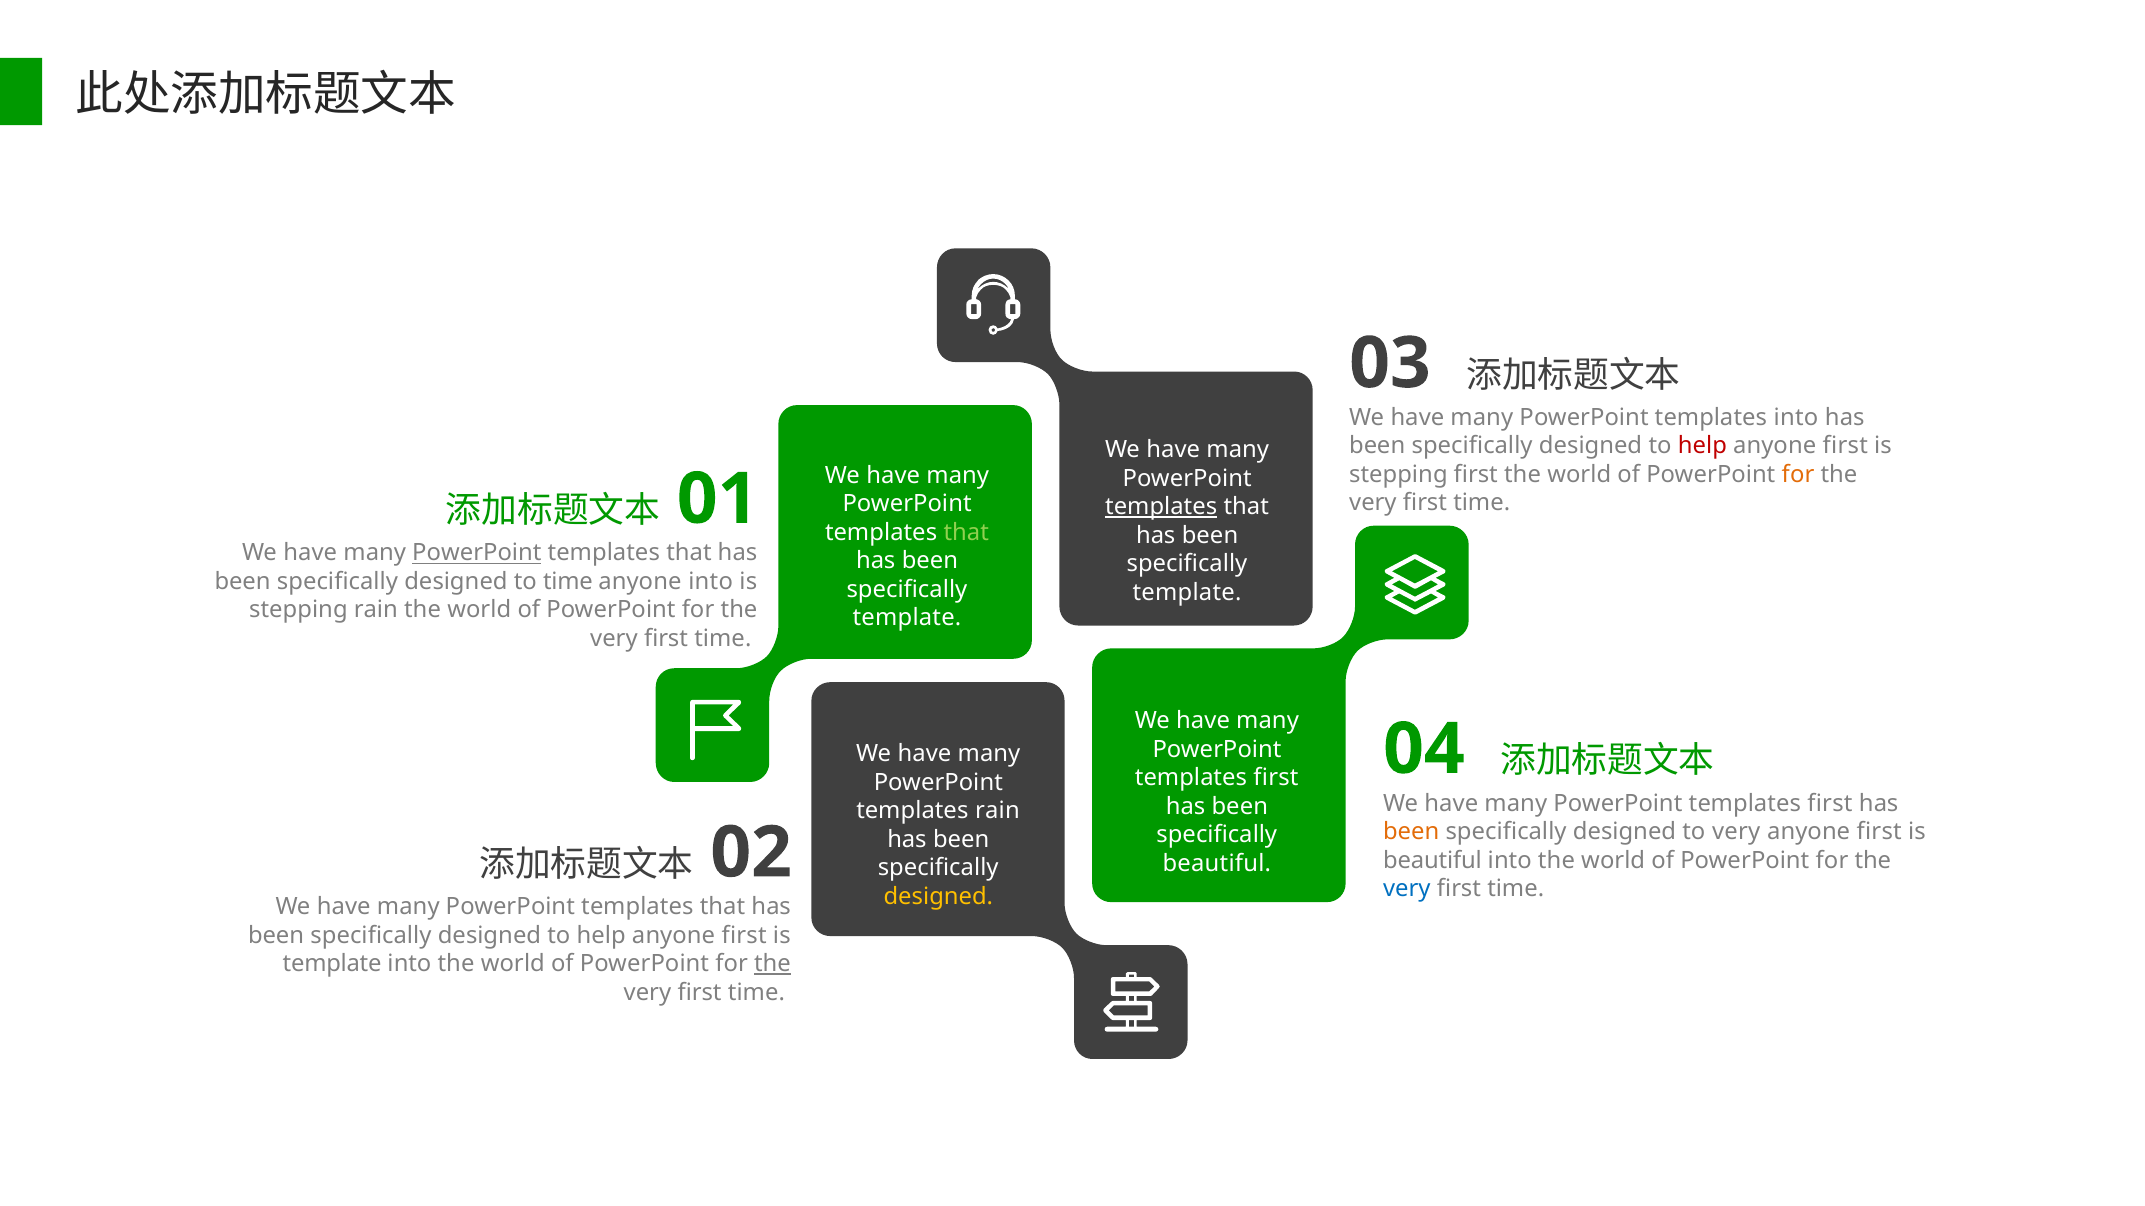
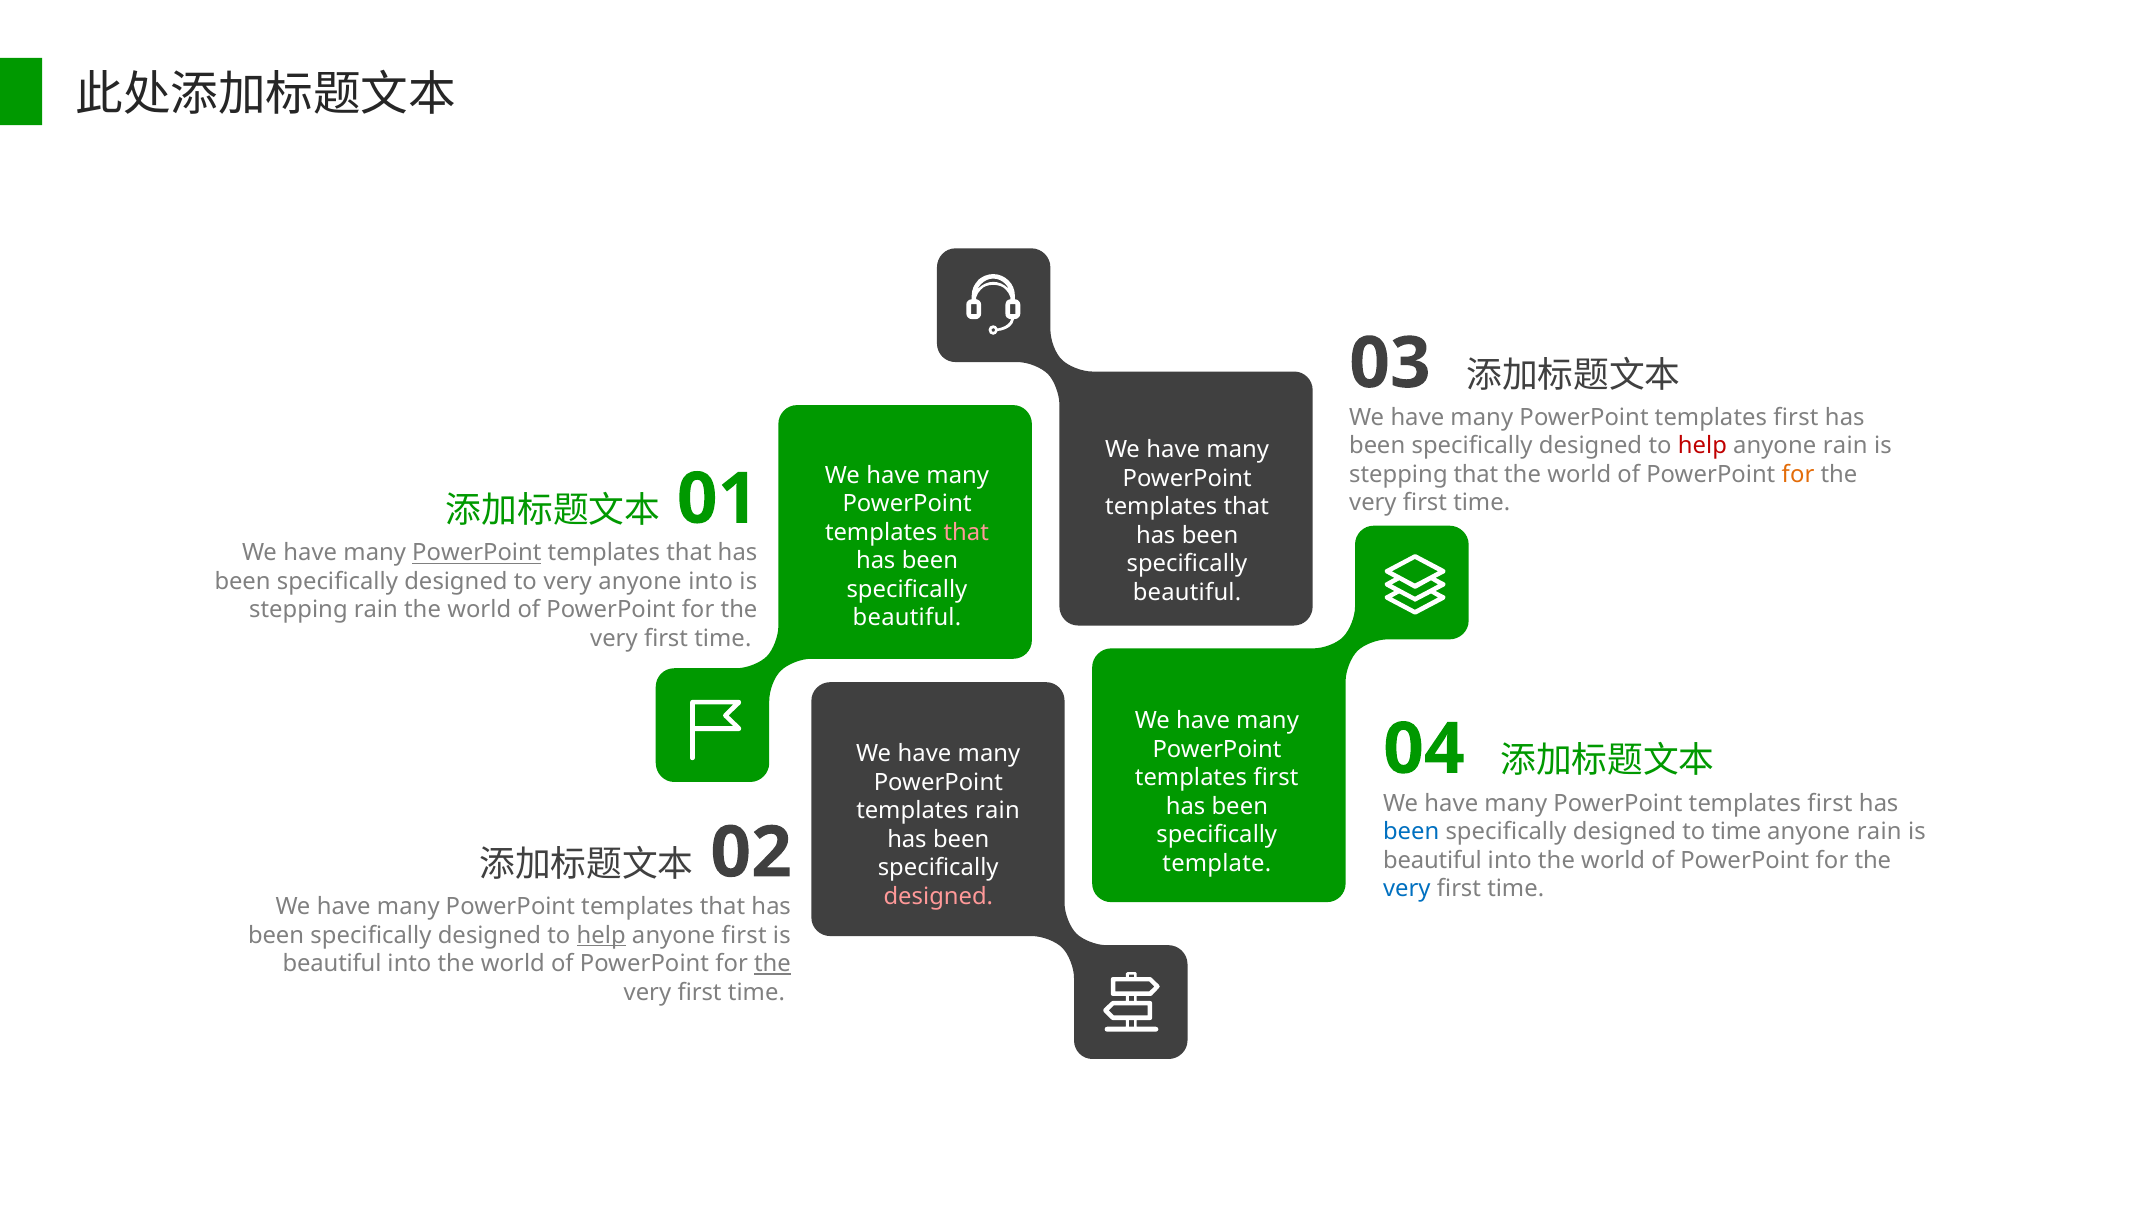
into: into -> first (1796, 417)
first: first -> rain (1845, 446)
stepping first: first -> that (1476, 475)
templates underline: present -> none (1161, 507)
that colour: light green -> pink (966, 533)
to time: time -> very (568, 582)
template: template -> beautiful (1187, 592)
template: template -> beautiful (907, 618)
been colour: orange -> blue (1411, 832)
to very: very -> time (1736, 832)
first: first -> rain (1879, 832)
beautiful: beautiful -> template (1217, 864)
designed colour: yellow -> pink (938, 897)
help underline: none -> present (601, 935)
template: template -> beautiful (332, 964)
